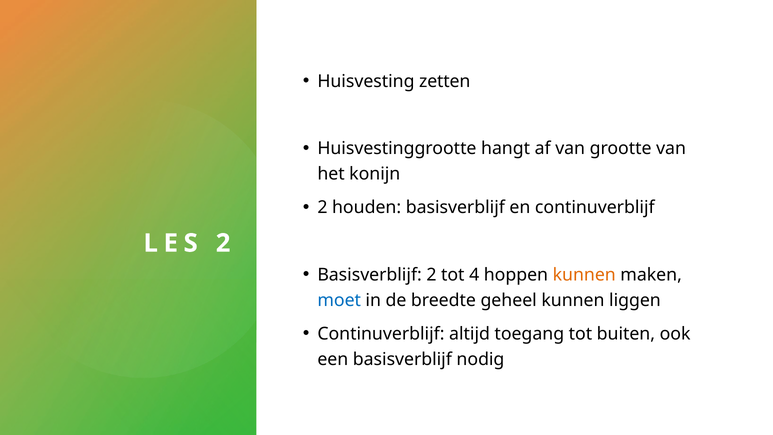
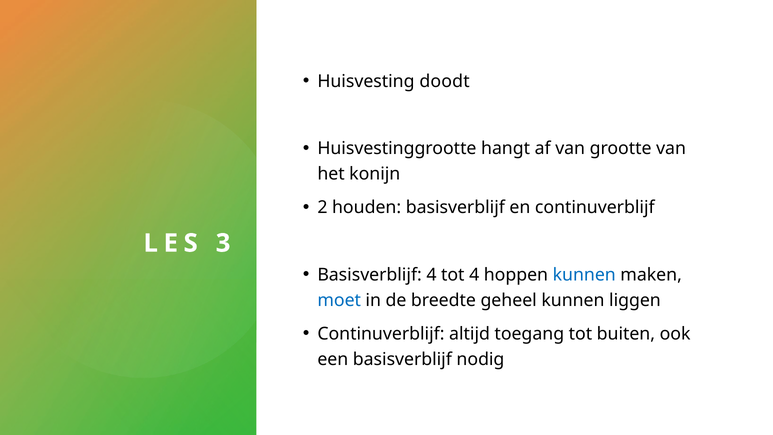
zetten: zetten -> doodt (445, 81)
LES 2: 2 -> 3 (223, 243)
Basisverblijf 2: 2 -> 4 (431, 275)
kunnen colour: orange -> blue (584, 275)
